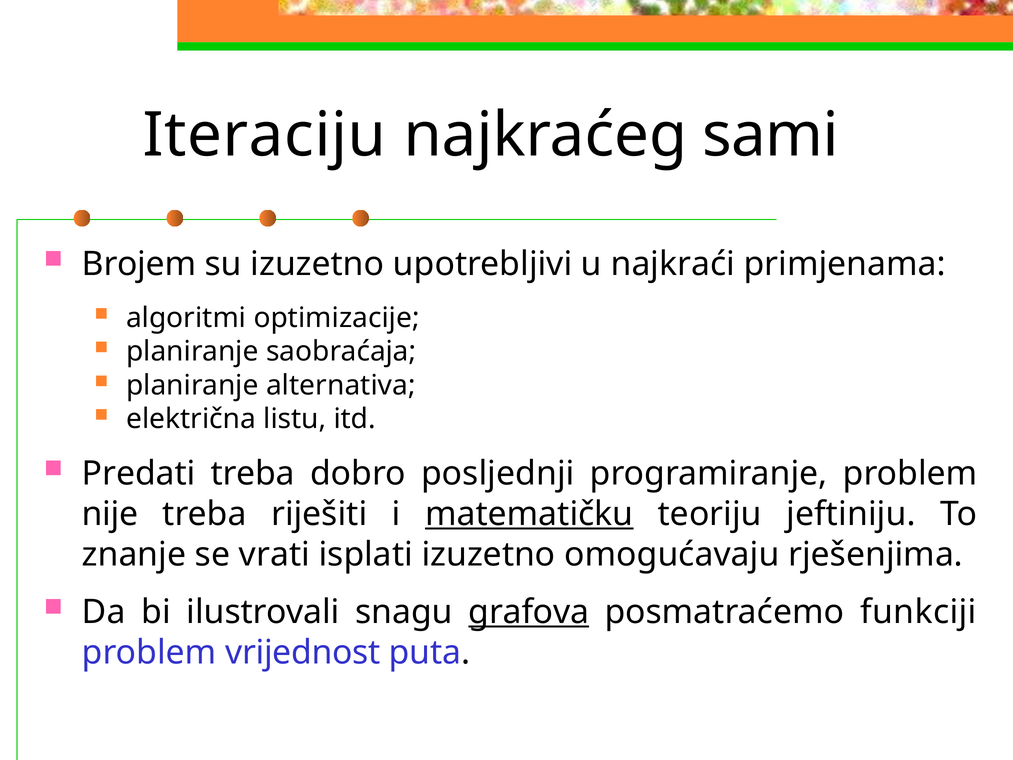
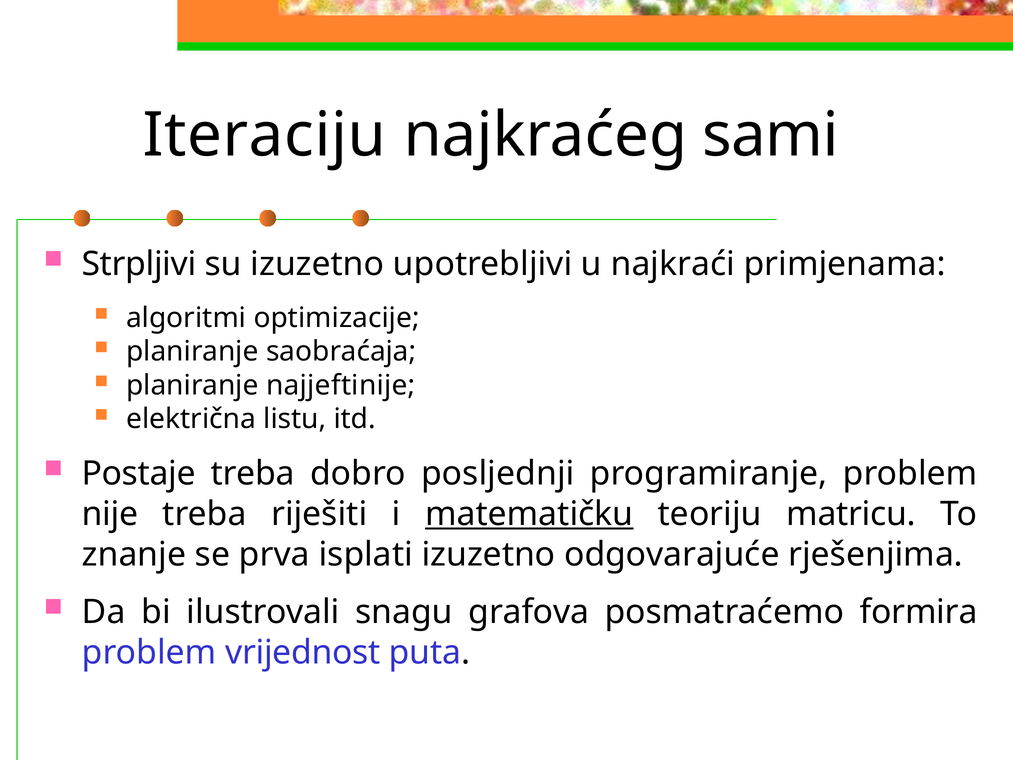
Brojem: Brojem -> Strpljivi (139, 264)
alternativa: alternativa -> najjeftinije (341, 385)
Predati: Predati -> Postaje (139, 473)
jeftiniju: jeftiniju -> matricu (851, 514)
vrati: vrati -> prva (274, 554)
omogućavaju: omogućavaju -> odgovarajuće (672, 554)
grafova underline: present -> none (529, 612)
funkciji: funkciji -> formira (919, 612)
